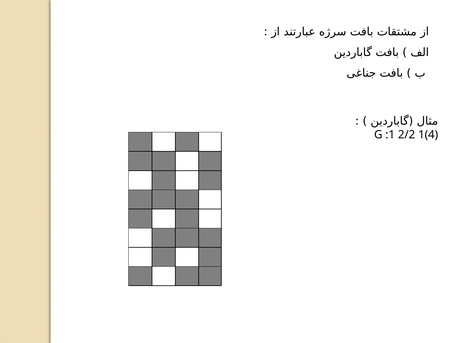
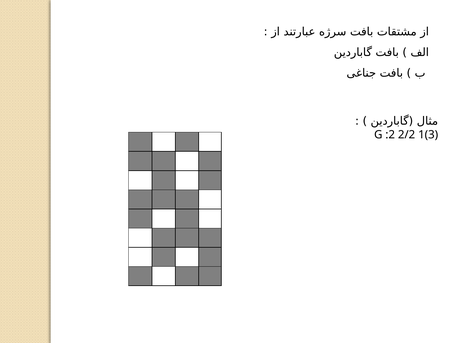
:1: :1 -> :2 (390, 135)
1(4: 1(4 -> 1(3 (428, 135)
